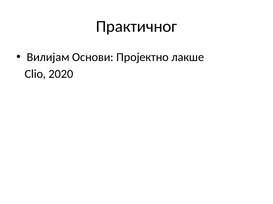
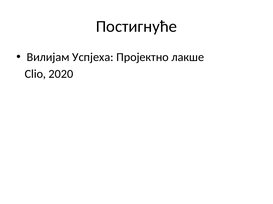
Практичног: Практичног -> Постигнуће (136, 26)
Основи: Основи -> Успјеха (93, 57)
